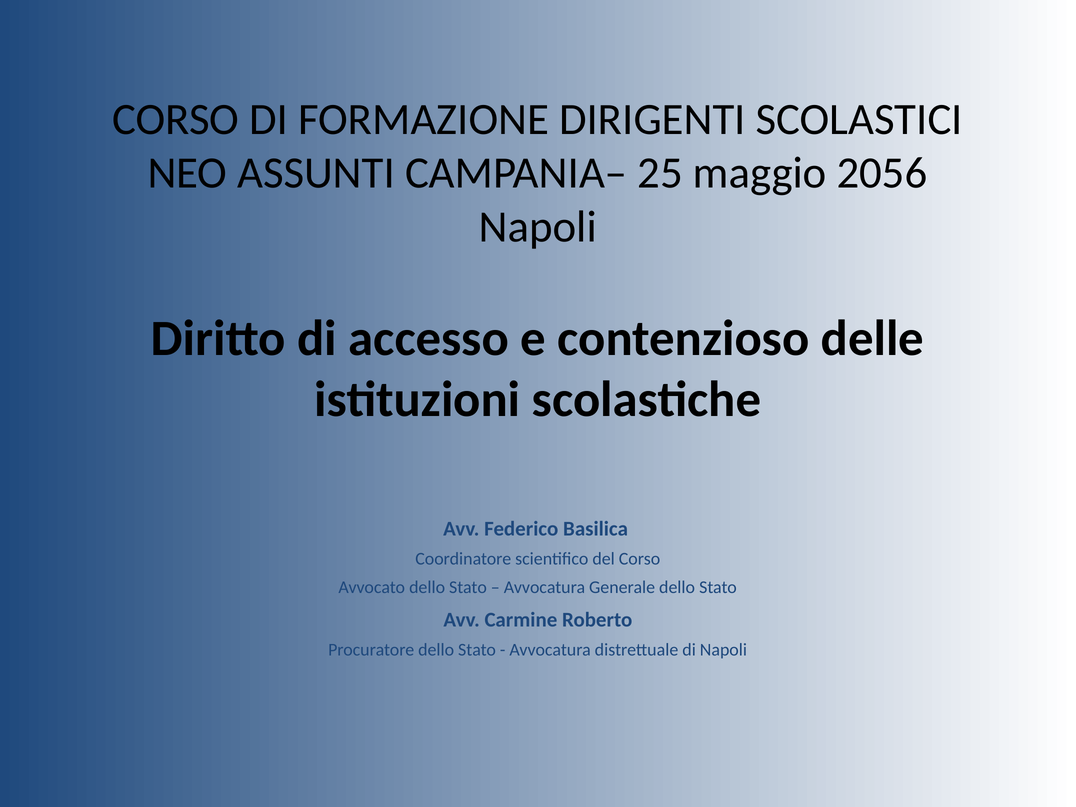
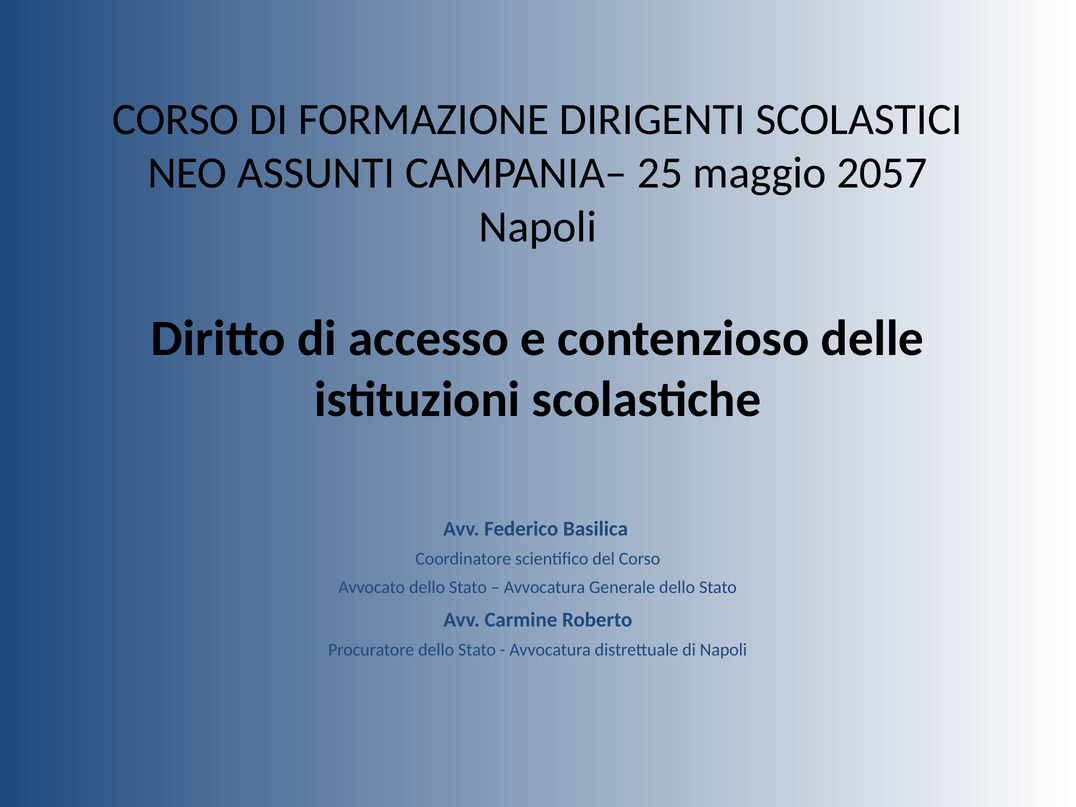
2056: 2056 -> 2057 (882, 173)
